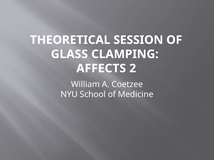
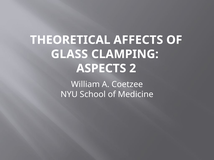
SESSION: SESSION -> AFFECTS (138, 40)
AFFECTS: AFFECTS -> ASPECTS (101, 69)
